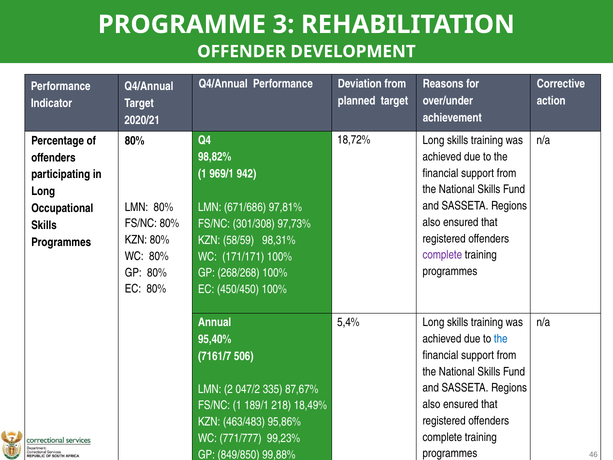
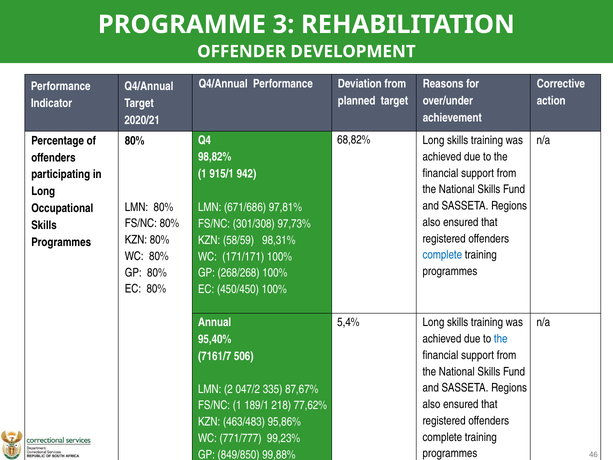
18,72%: 18,72% -> 68,82% (354, 140)
969/1: 969/1 -> 915/1 (222, 174)
complete colour: purple -> blue (442, 255)
18,49%: 18,49% -> 77,62% (310, 405)
